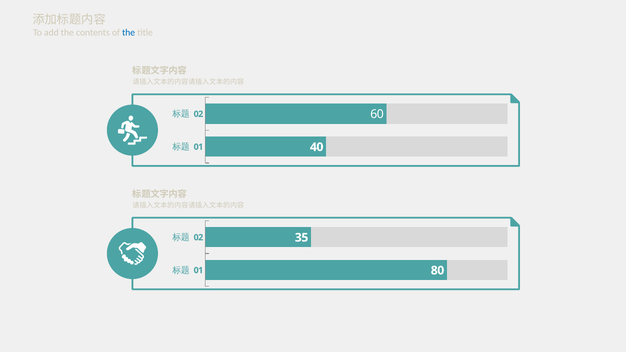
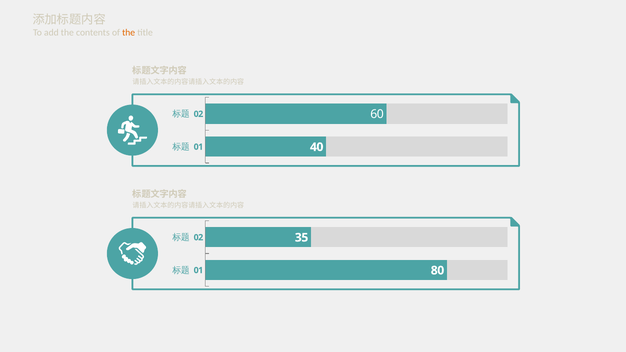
the colour: blue -> orange (129, 33)
